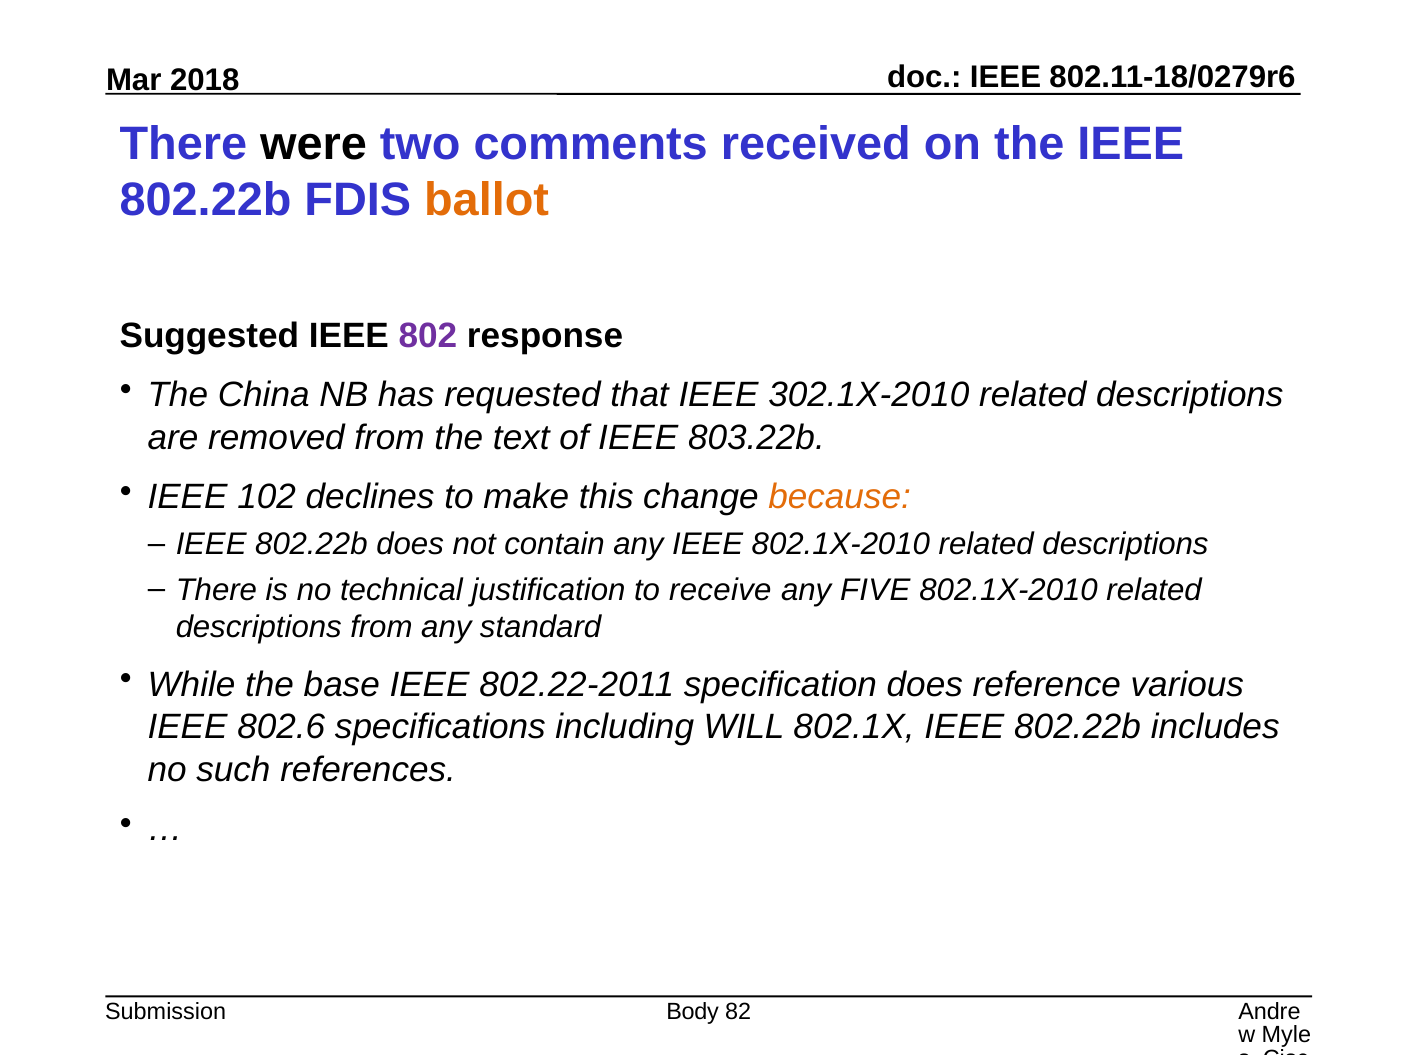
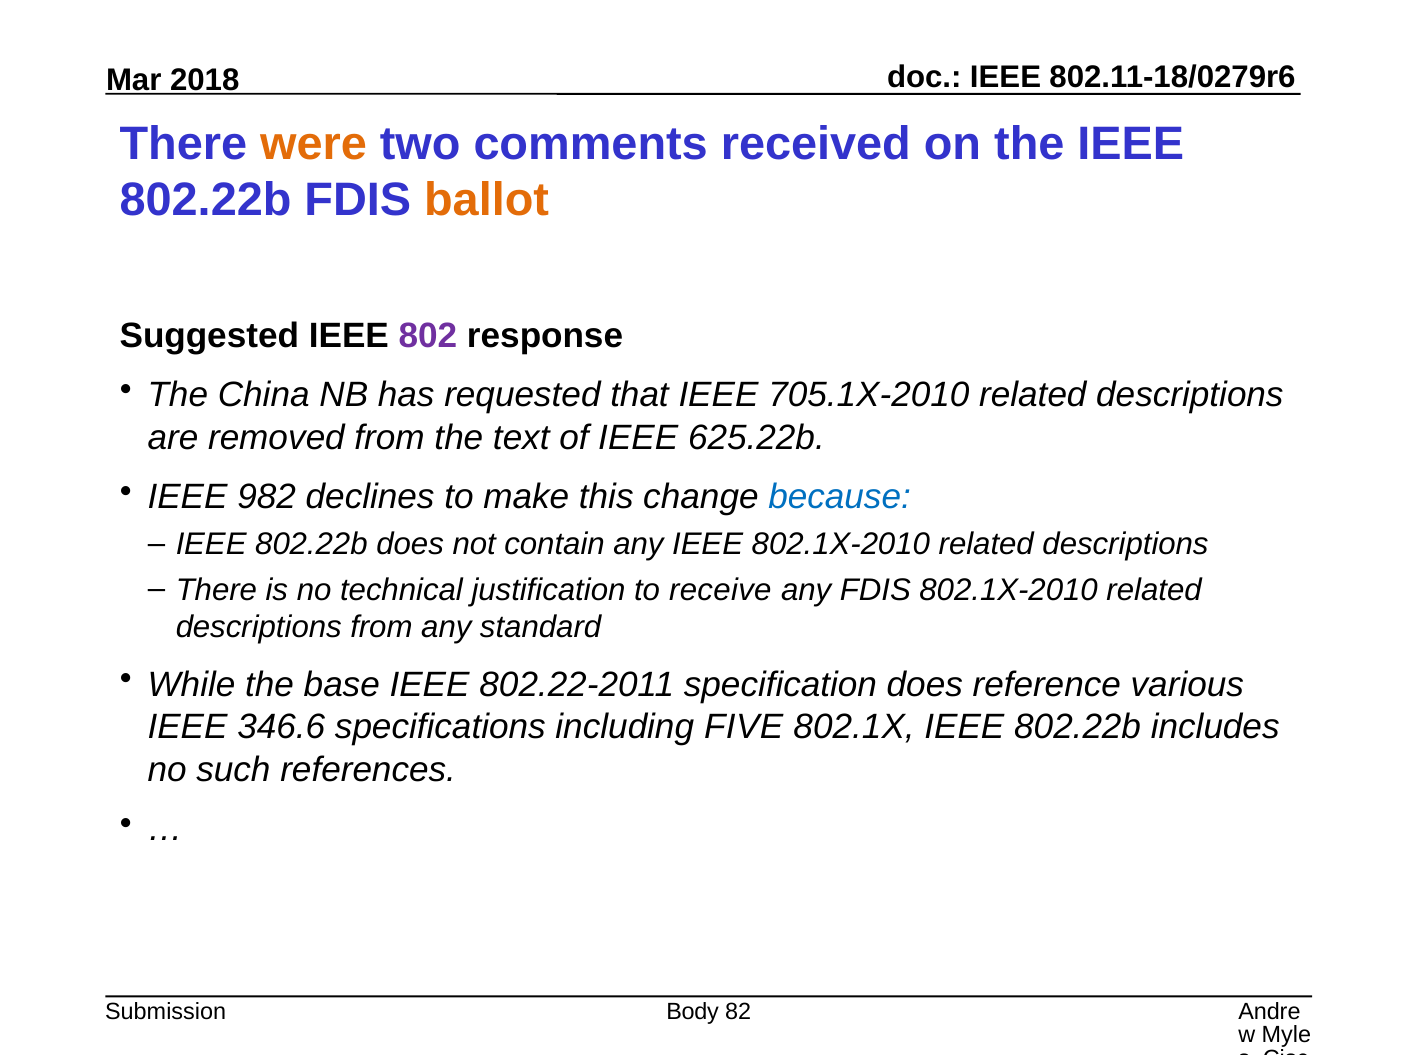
were colour: black -> orange (313, 144)
302.1X-2010: 302.1X-2010 -> 705.1X-2010 (869, 395)
803.22b: 803.22b -> 625.22b (756, 437)
102: 102 -> 982 (267, 497)
because colour: orange -> blue (840, 497)
any FIVE: FIVE -> FDIS (875, 590)
802.6: 802.6 -> 346.6 (281, 727)
WILL: WILL -> FIVE (744, 727)
